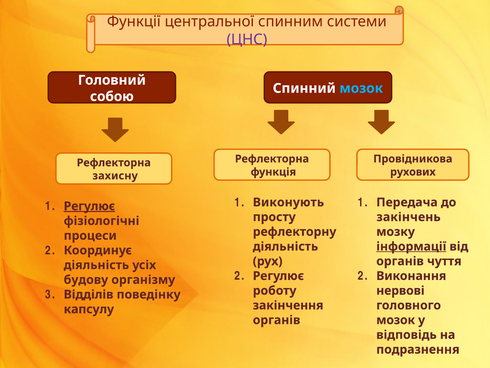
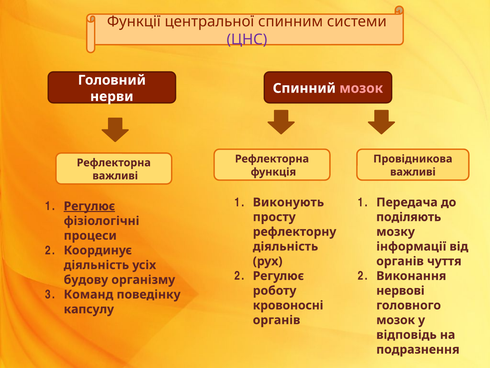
мозок colour: light blue -> pink (361, 88)
собою: собою -> нерви (112, 96)
рухових: рухових -> важливі (413, 172)
захисну: захисну -> важливі (115, 176)
закінчень: закінчень -> поділяють (409, 217)
інформації underline: present -> none (411, 246)
Відділів: Відділів -> Команд (89, 294)
закінчення: закінчення -> кровоносні (288, 305)
